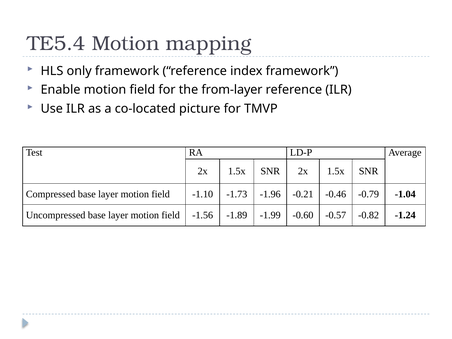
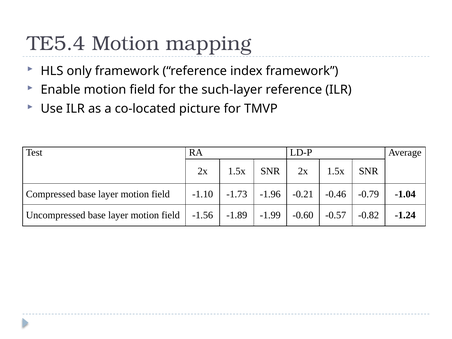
from-layer: from-layer -> such-layer (232, 90)
